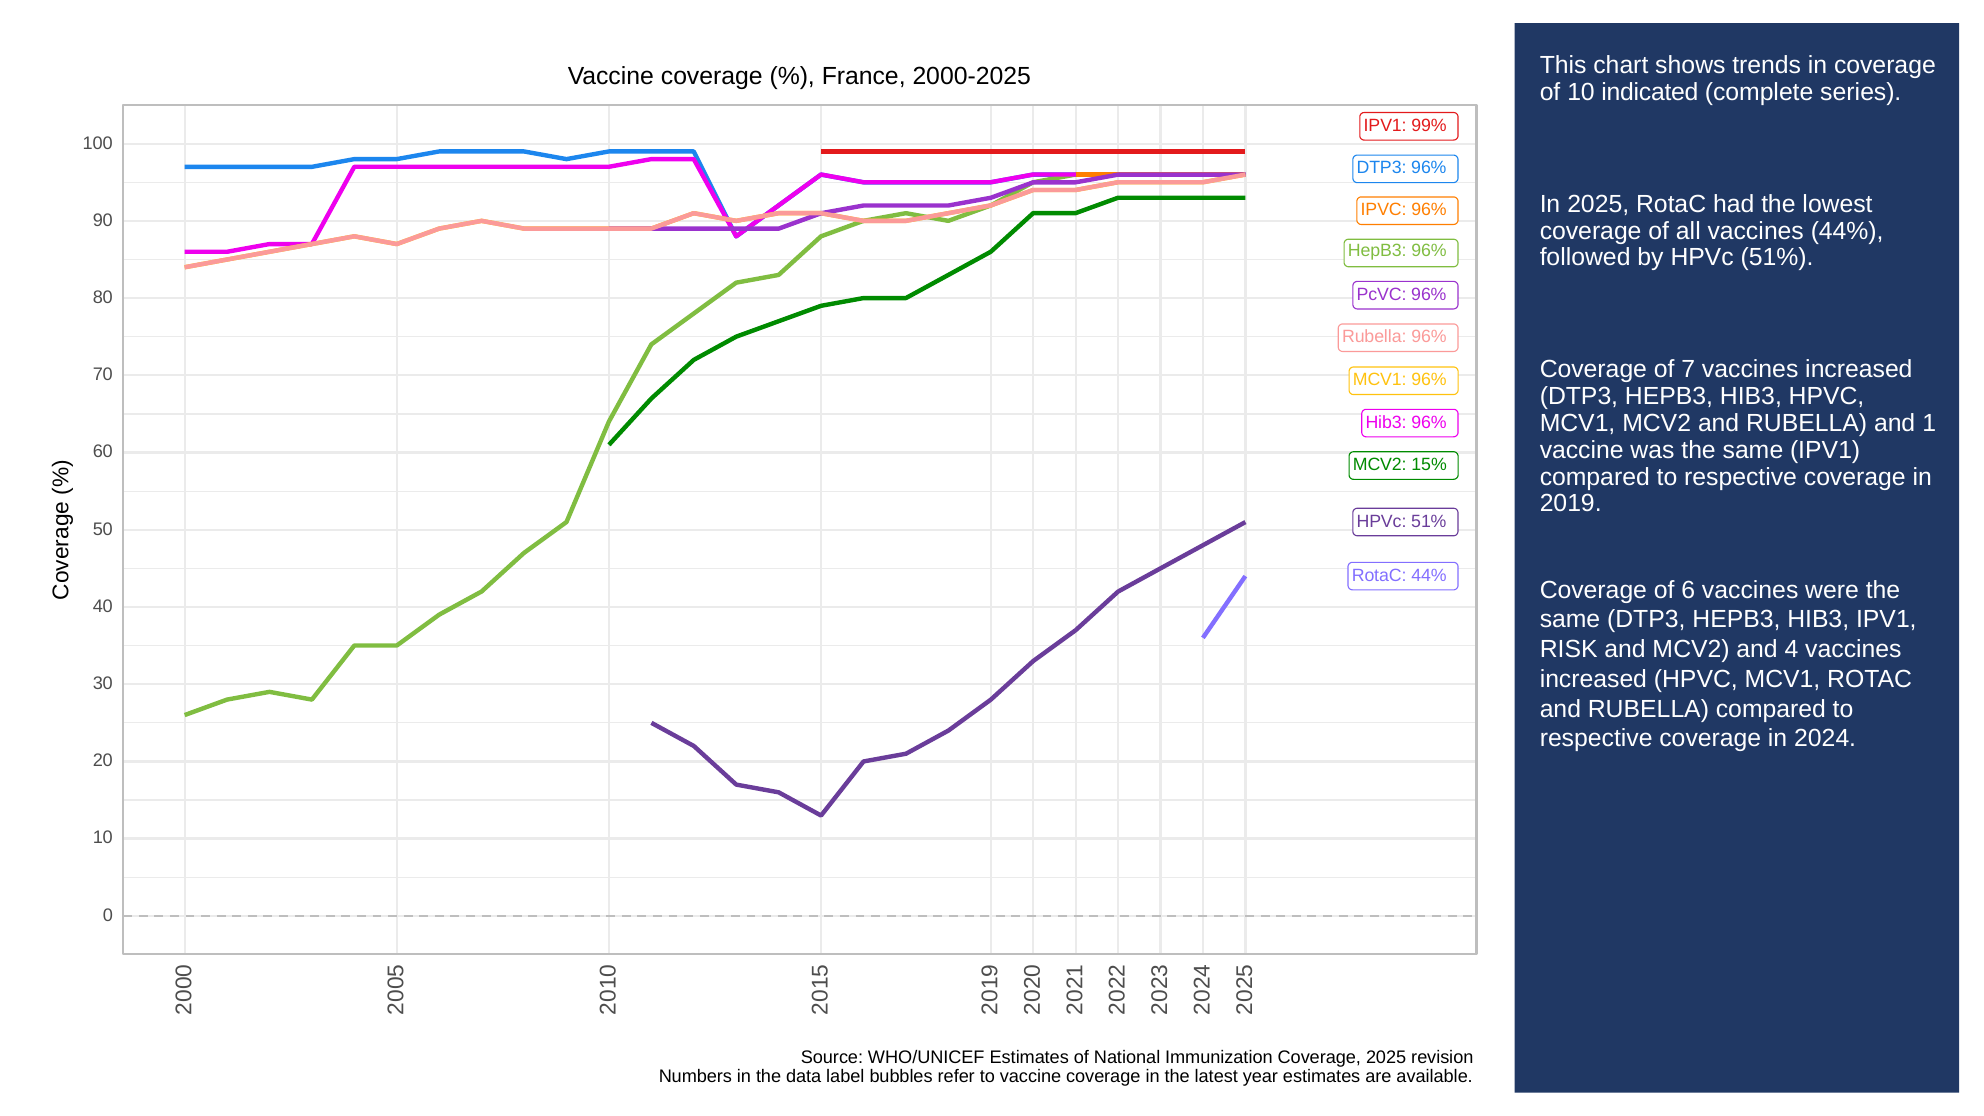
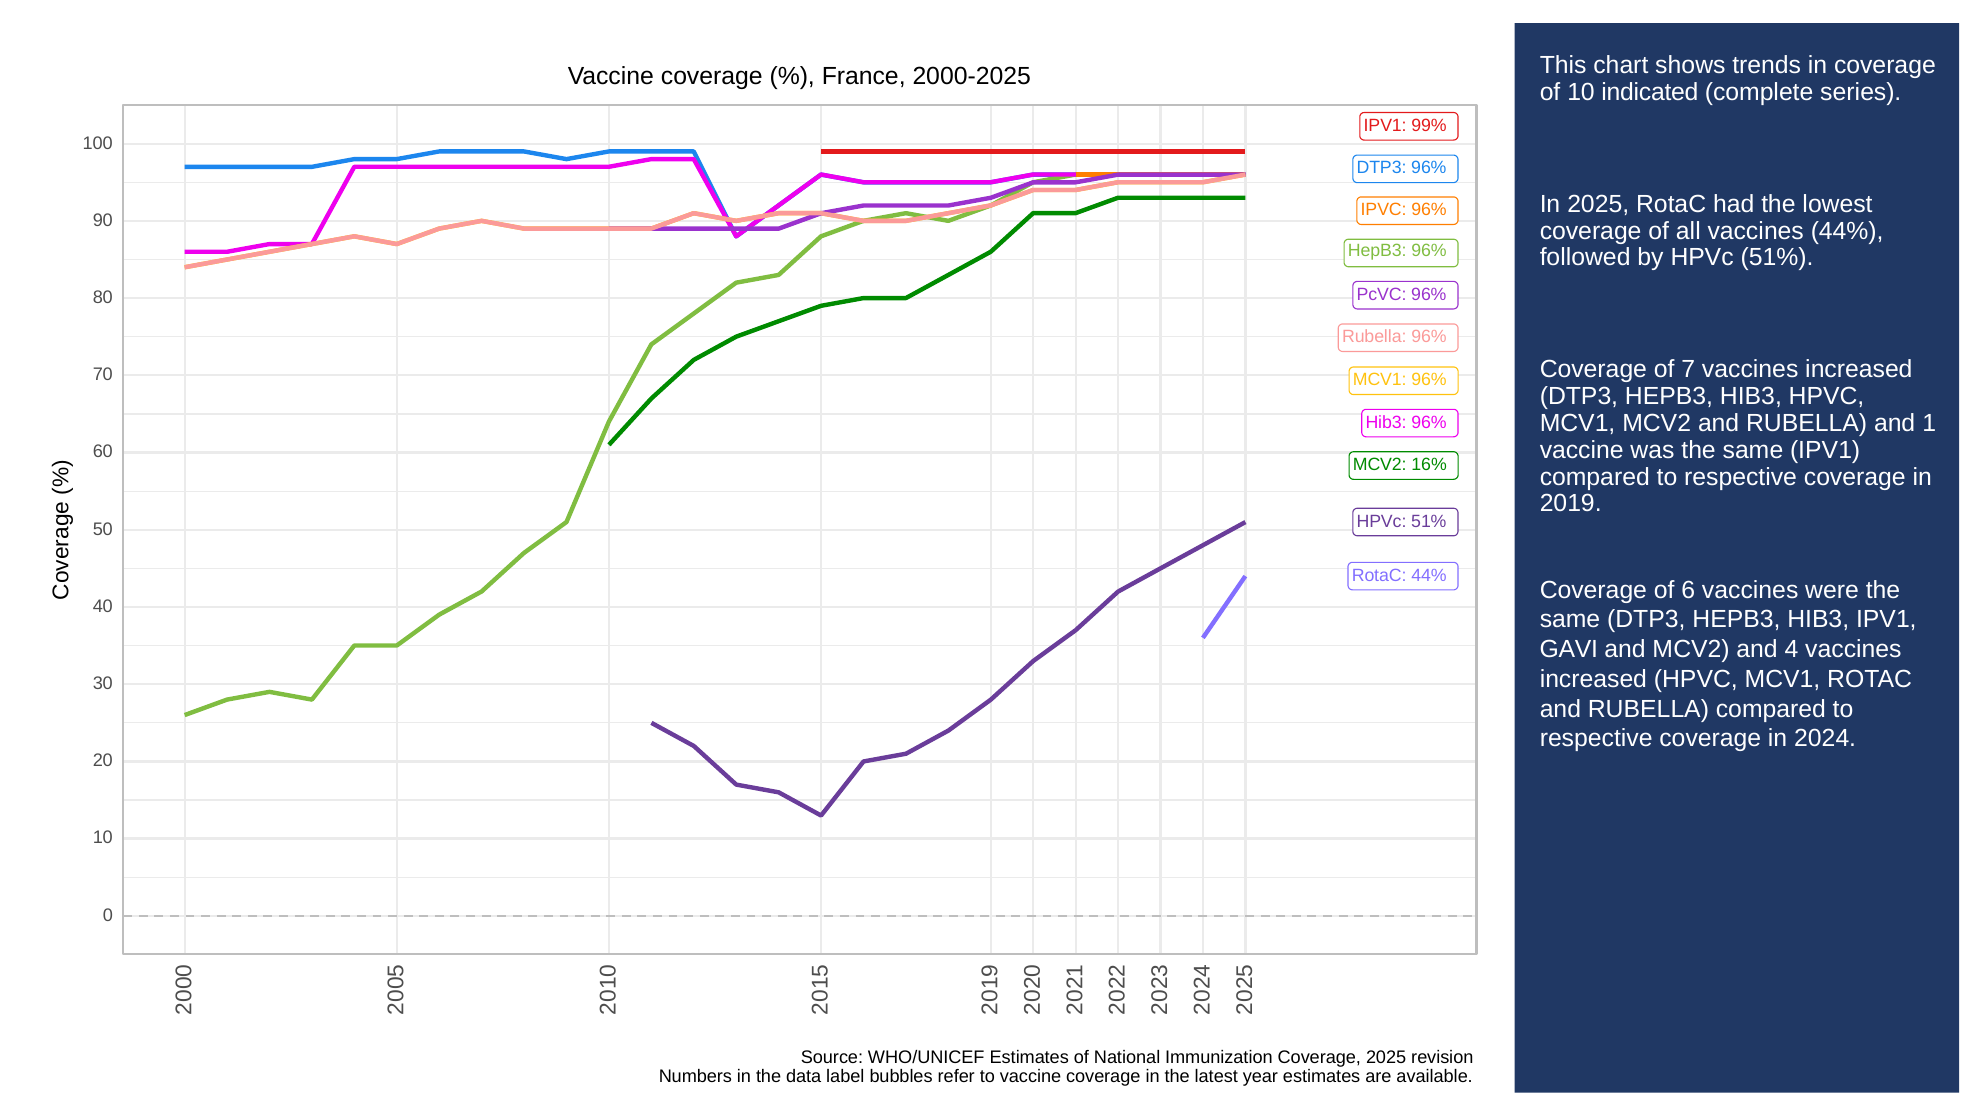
15%: 15% -> 16% (1429, 465)
RISK: RISK -> GAVI (1569, 649)
